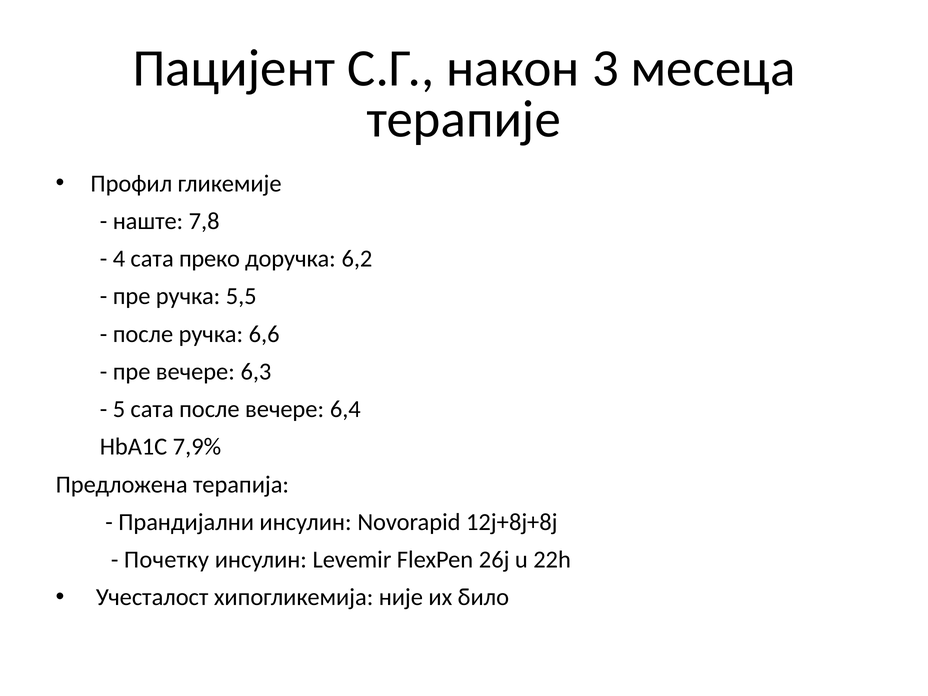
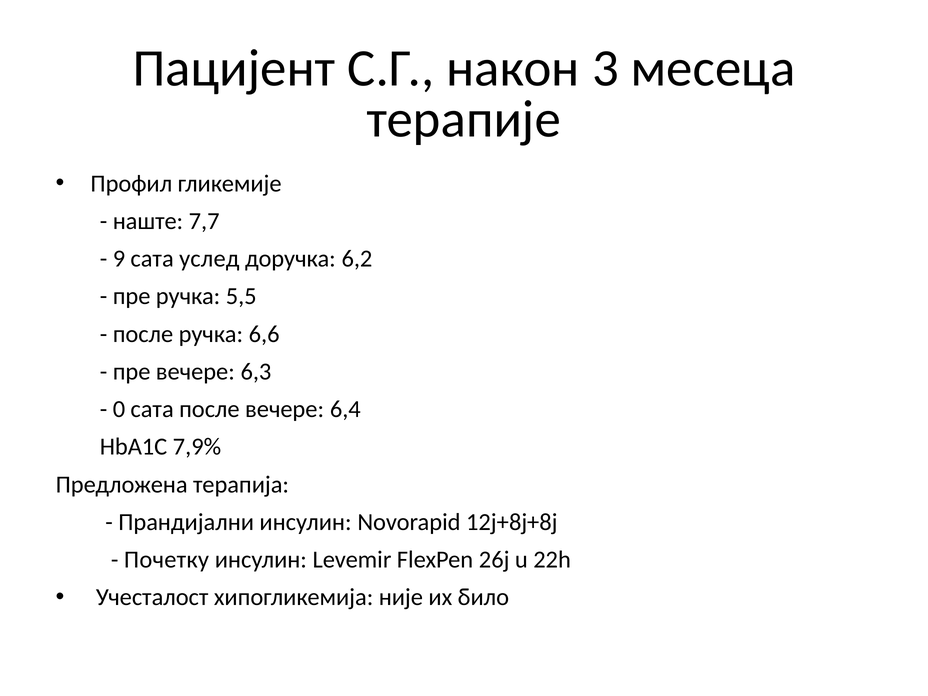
7,8: 7,8 -> 7,7 (204, 221)
4: 4 -> 9 (119, 259)
преко: преко -> услед (209, 259)
5: 5 -> 0 (119, 409)
